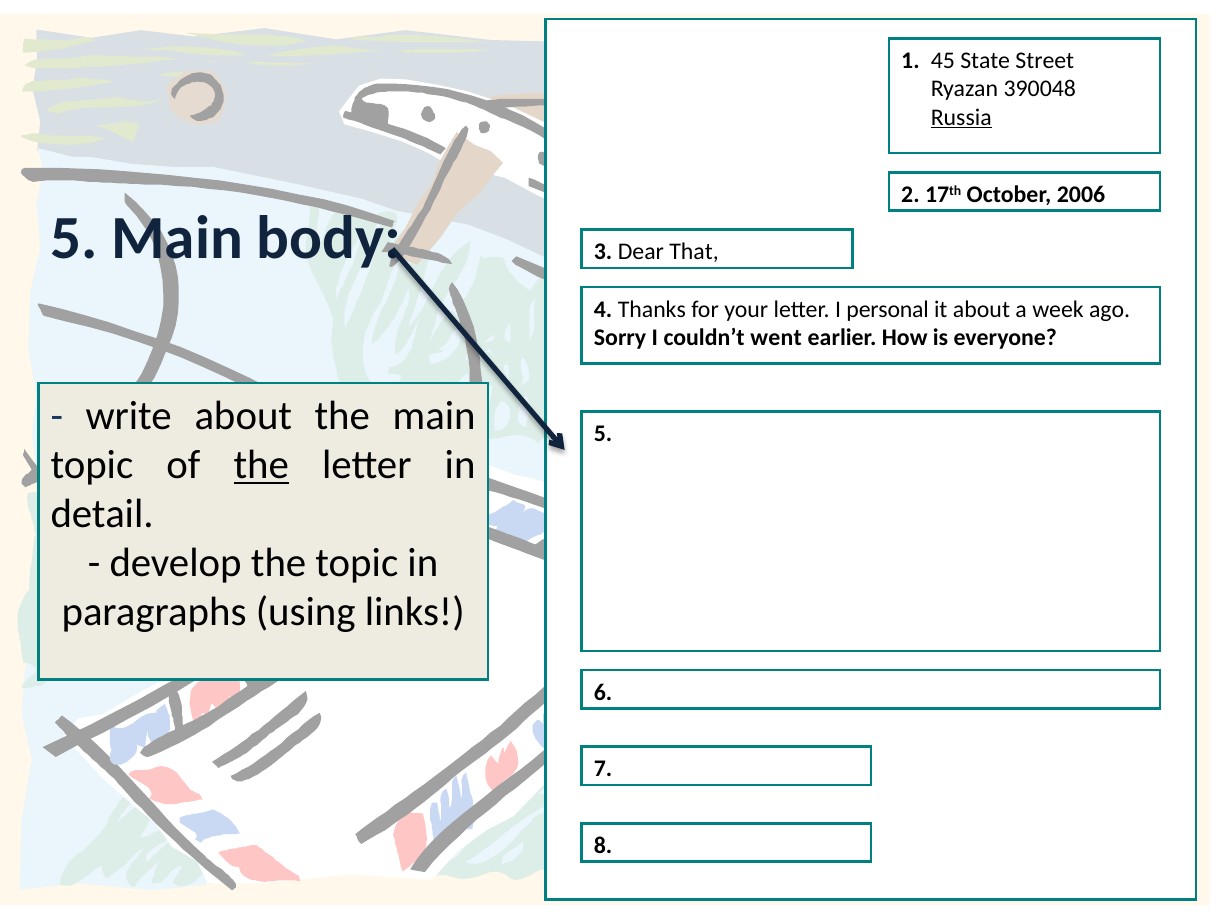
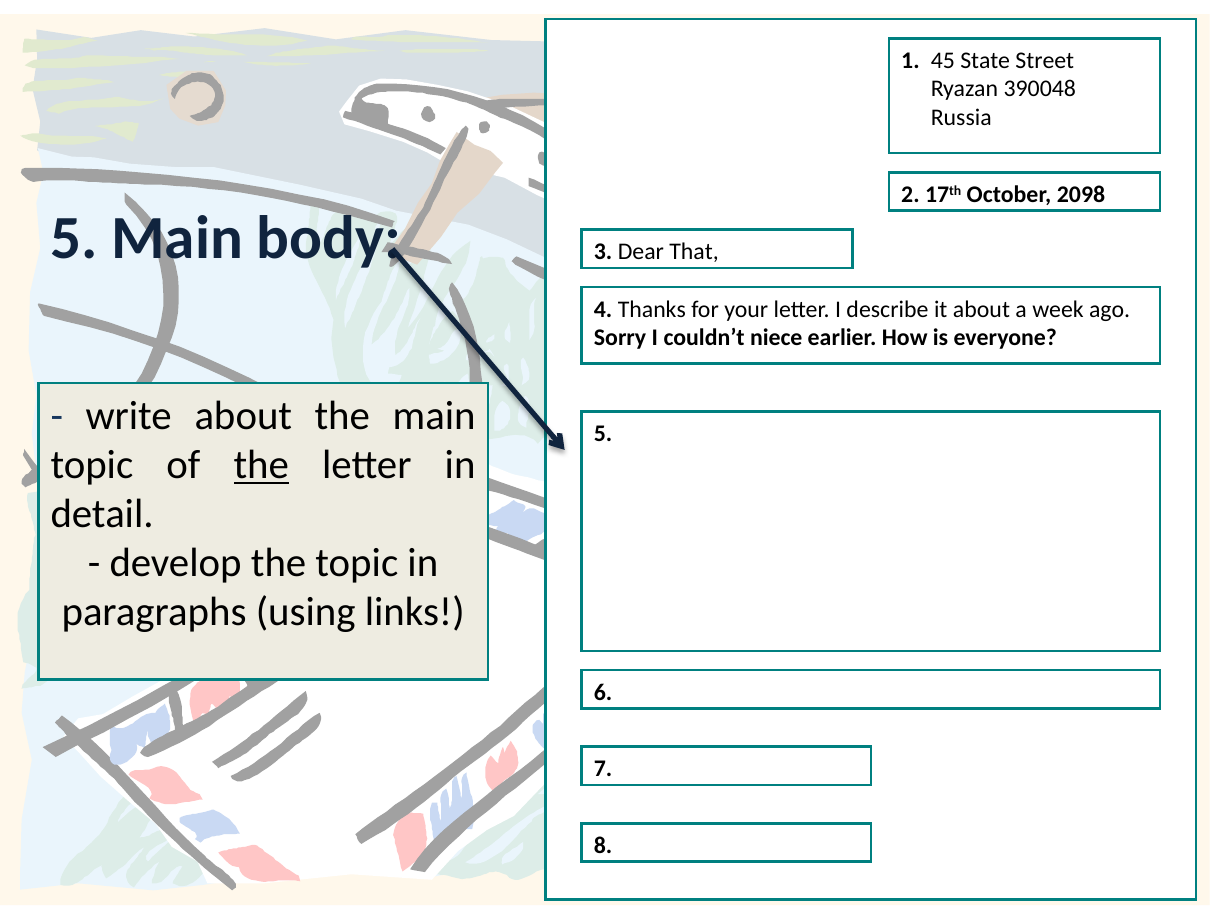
Russia underline: present -> none (961, 117)
2006: 2006 -> 2098 (1081, 194)
personal: personal -> describe (887, 309)
went: went -> niece (776, 338)
